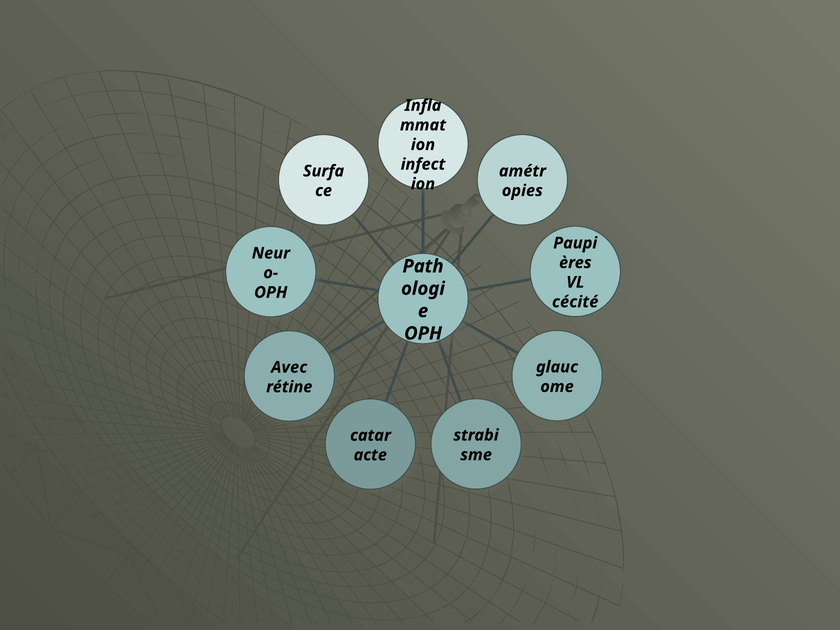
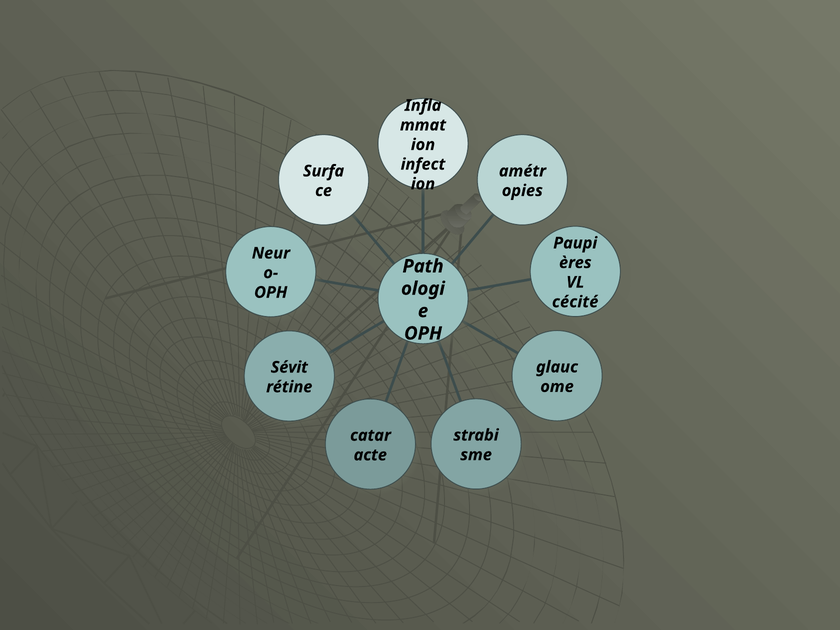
Avec: Avec -> Sévit (289, 367)
